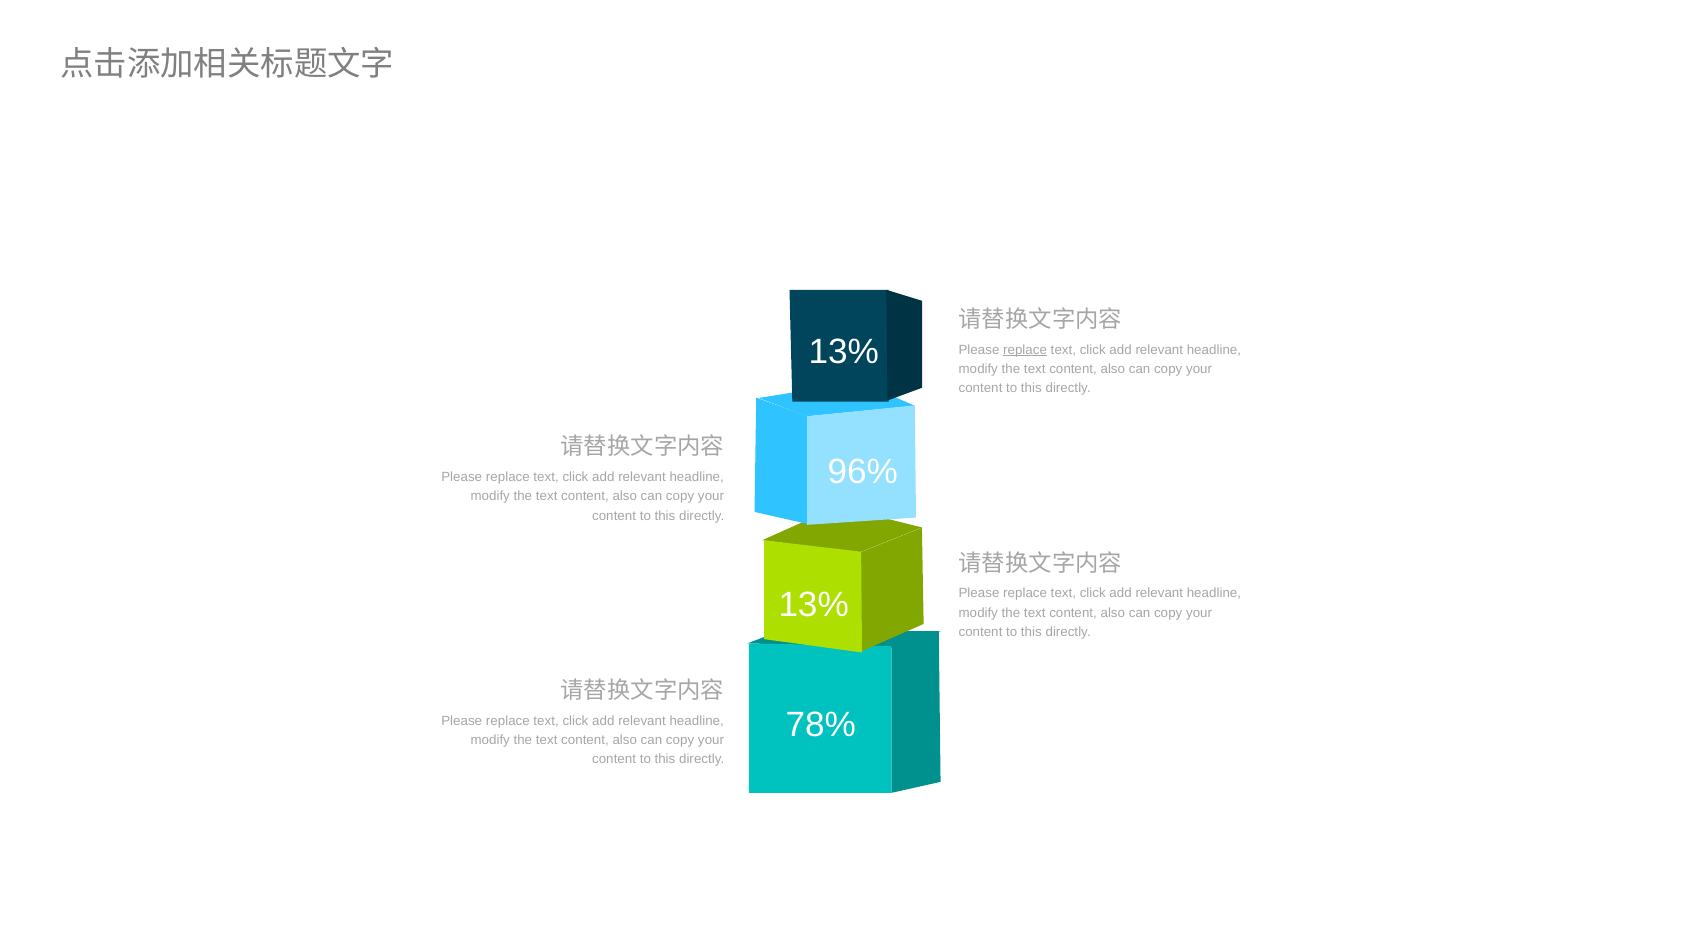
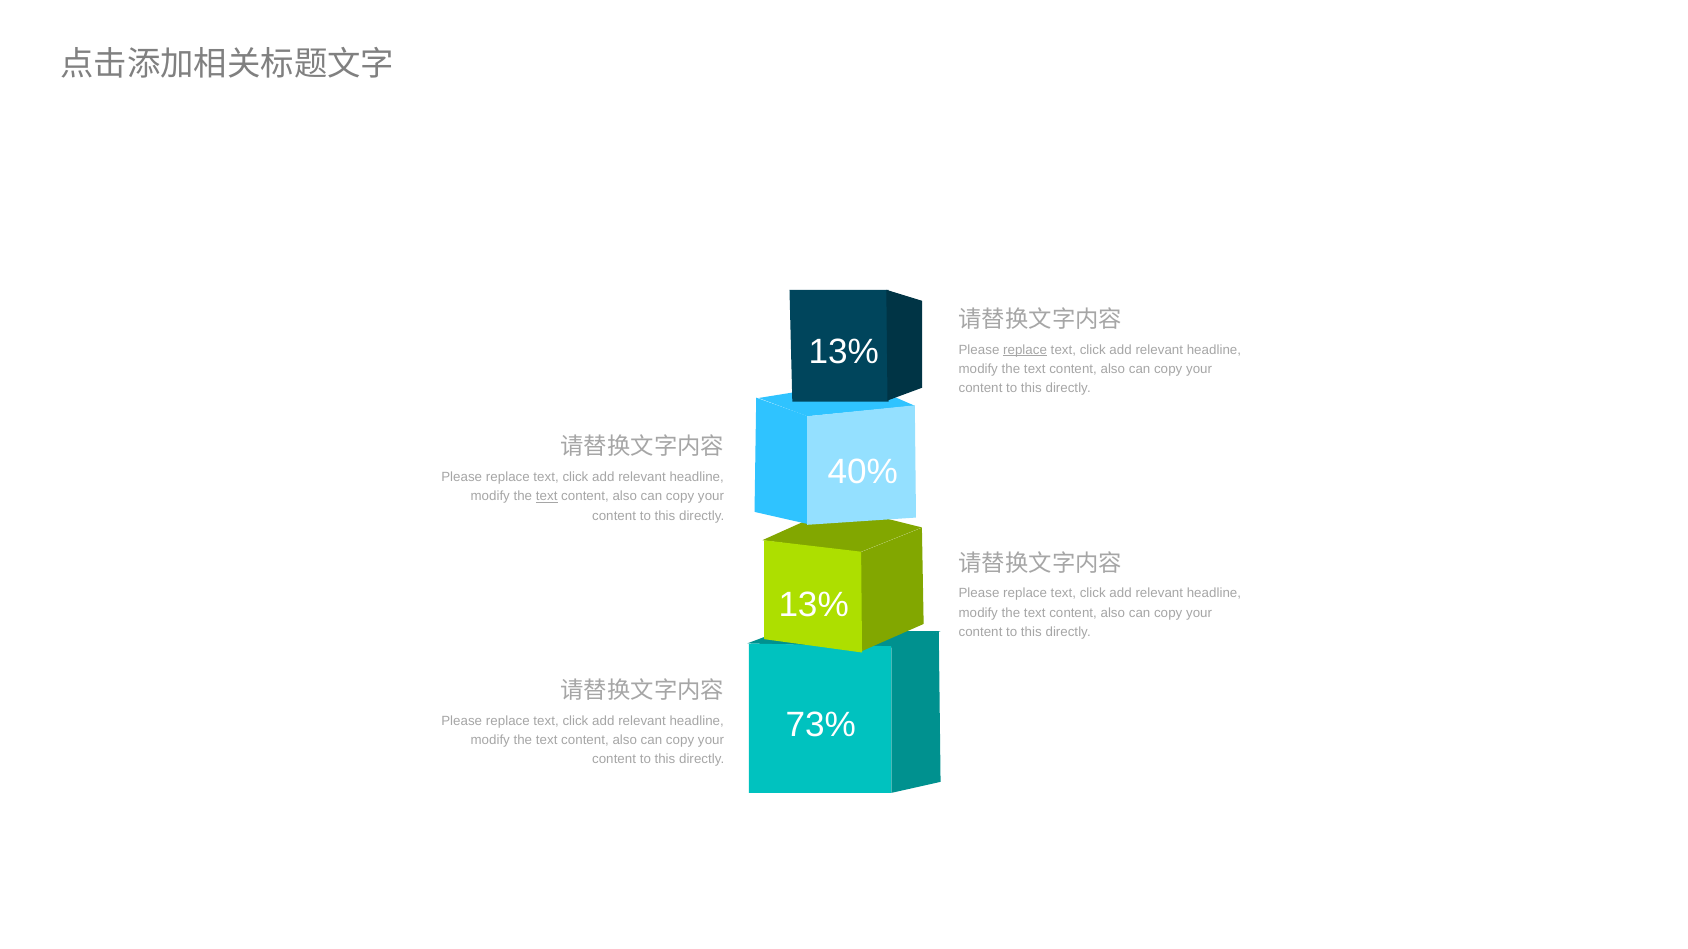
96%: 96% -> 40% (863, 472)
text underline: none -> present (547, 497)
78%: 78% -> 73% (821, 726)
